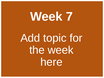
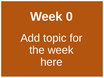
7: 7 -> 0 (69, 17)
